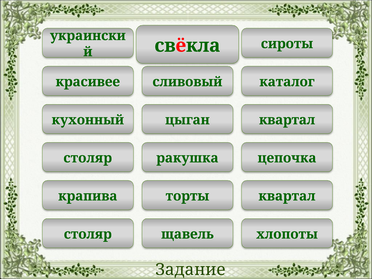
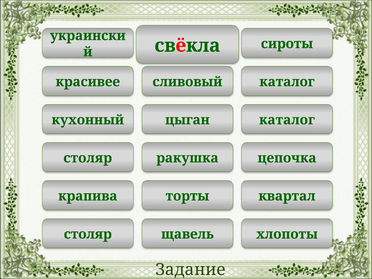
цыган квартал: квартал -> каталог (287, 120)
